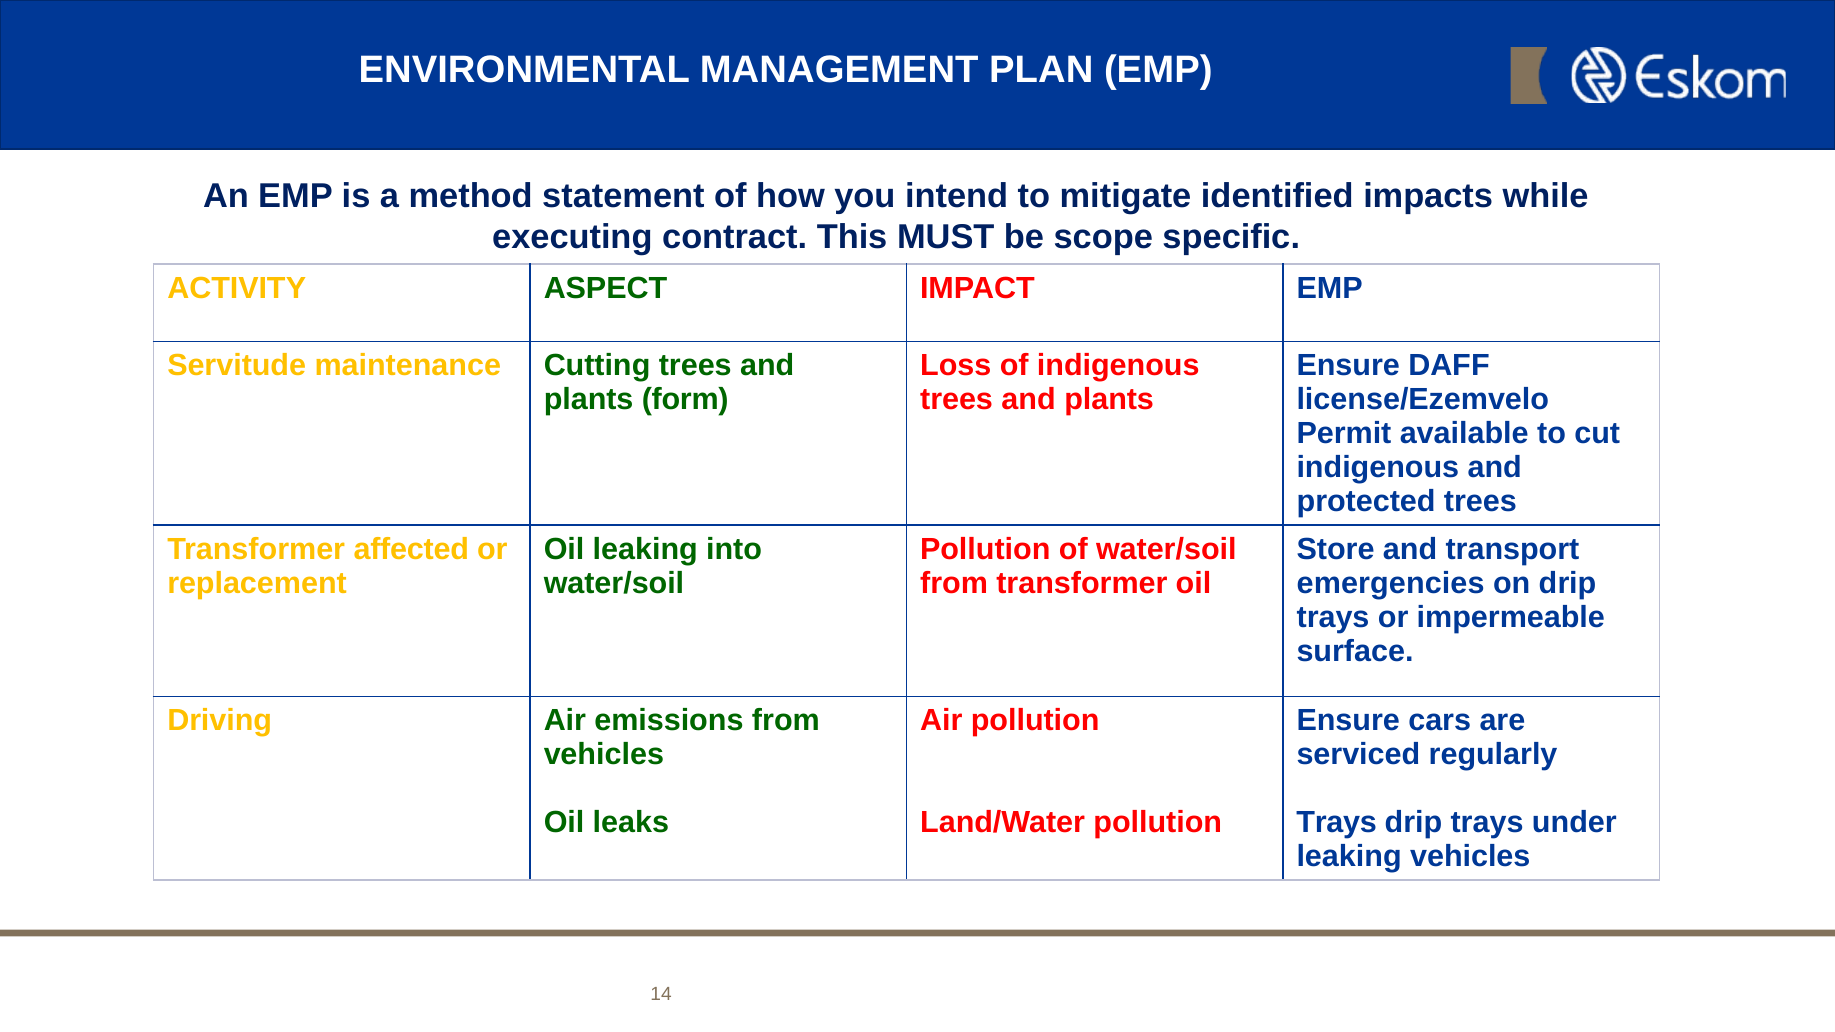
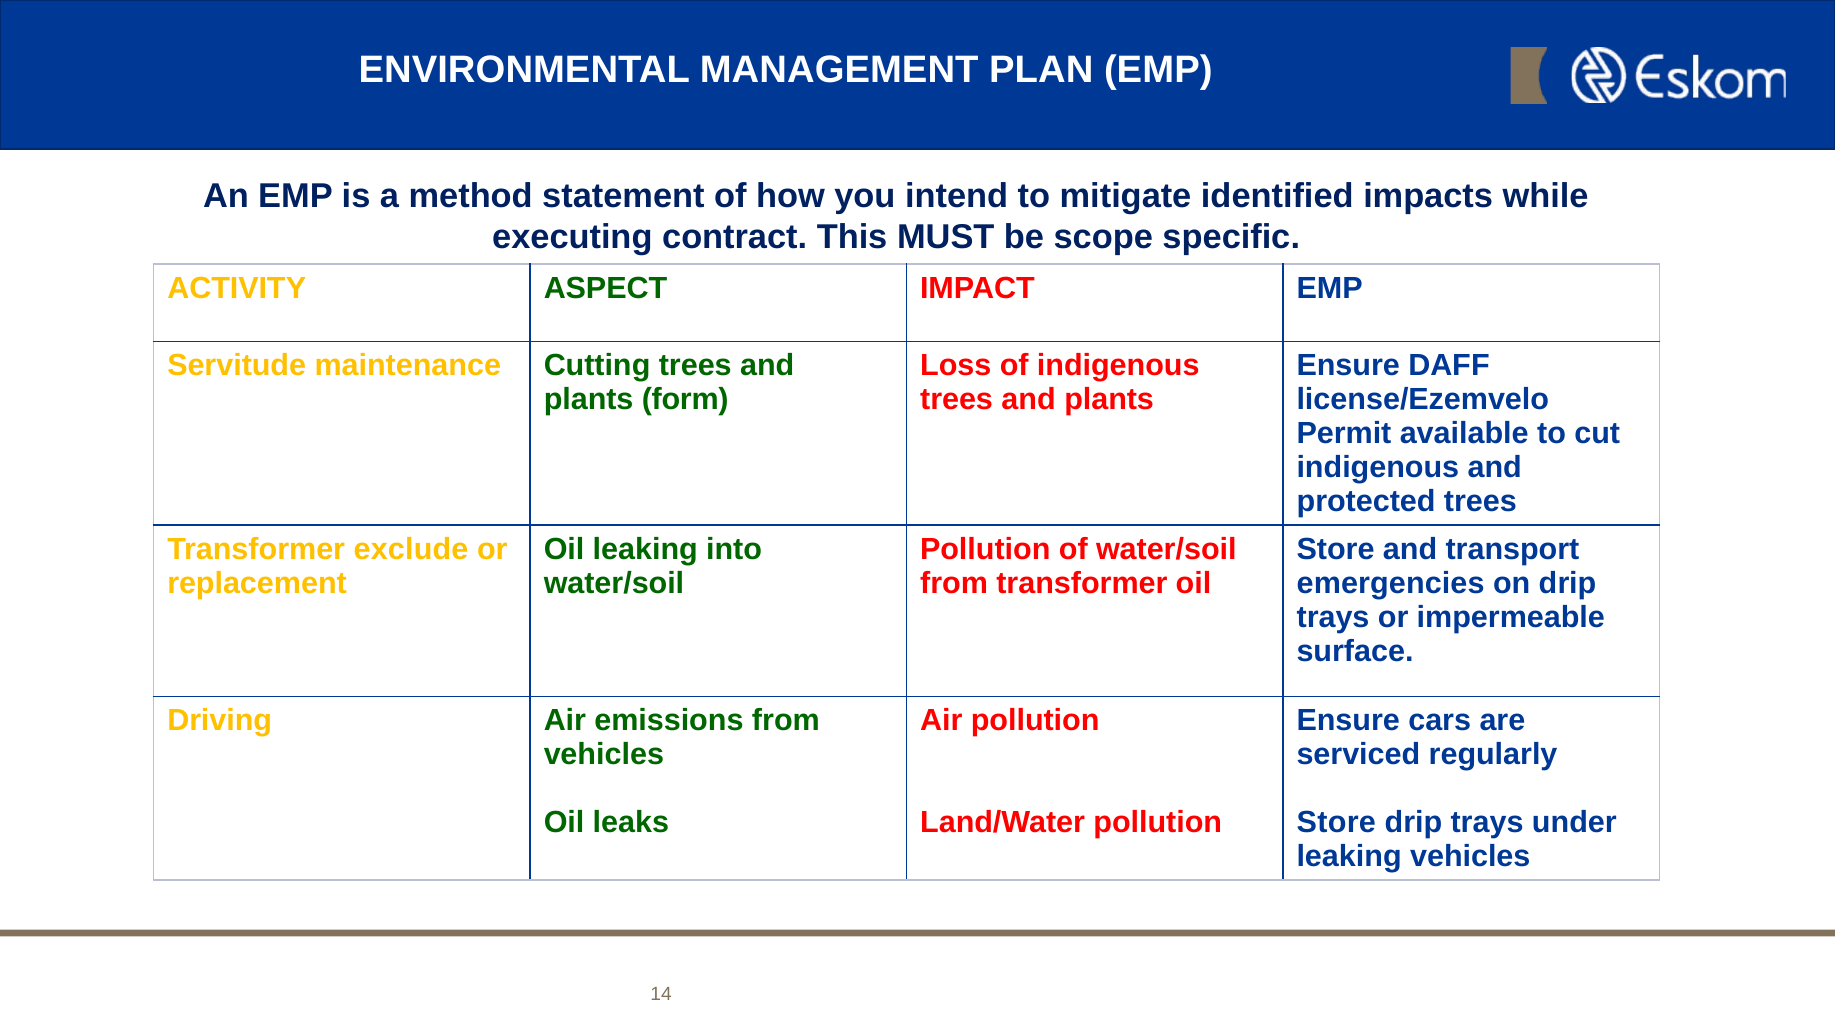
affected: affected -> exclude (411, 549)
Trays: Trays -> Store (1336, 823)
